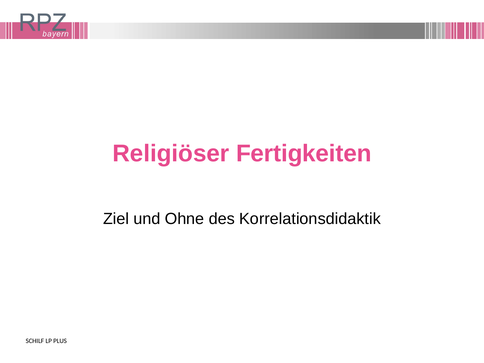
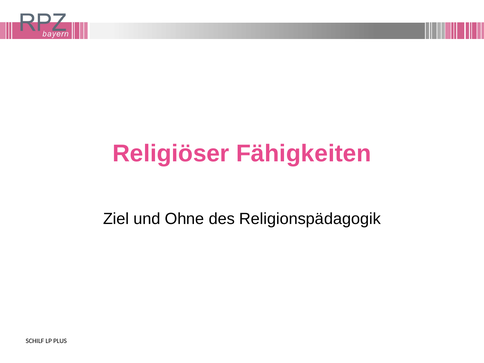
Fertigkeiten: Fertigkeiten -> Fähigkeiten (304, 153)
Korrelationsdidaktik: Korrelationsdidaktik -> Religionspädagogik (310, 219)
